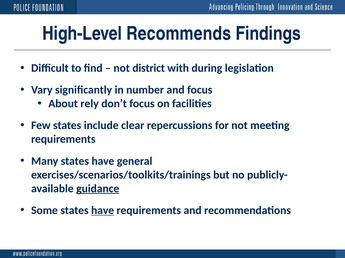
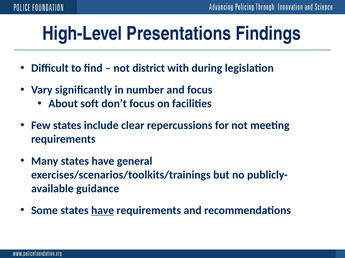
Recommends: Recommends -> Presentations (179, 34)
rely: rely -> soft (90, 104)
guidance underline: present -> none (98, 189)
